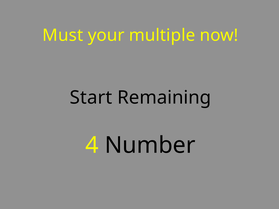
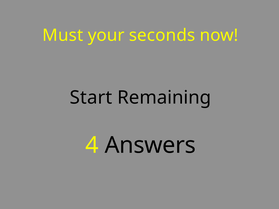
multiple: multiple -> seconds (162, 35)
Number: Number -> Answers (150, 146)
